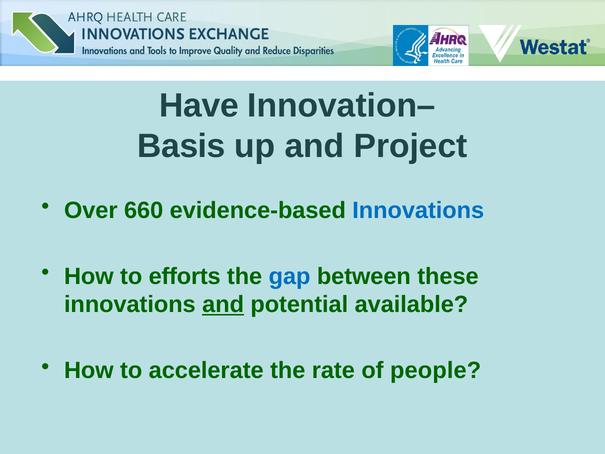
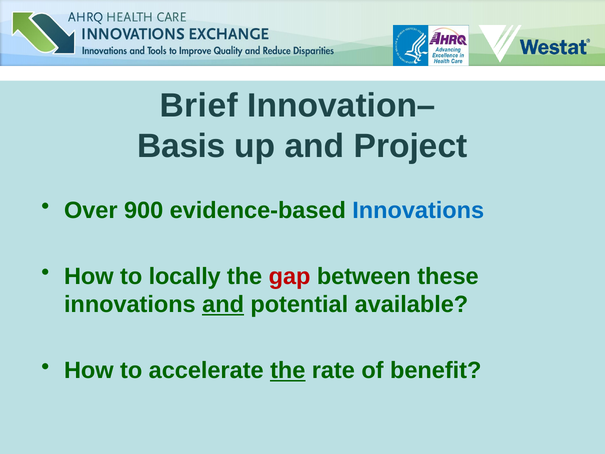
Have: Have -> Brief (199, 106)
660: 660 -> 900 (144, 210)
efforts: efforts -> locally (185, 276)
gap colour: blue -> red (290, 276)
the underline: none -> present (288, 370)
people: people -> benefit (436, 370)
